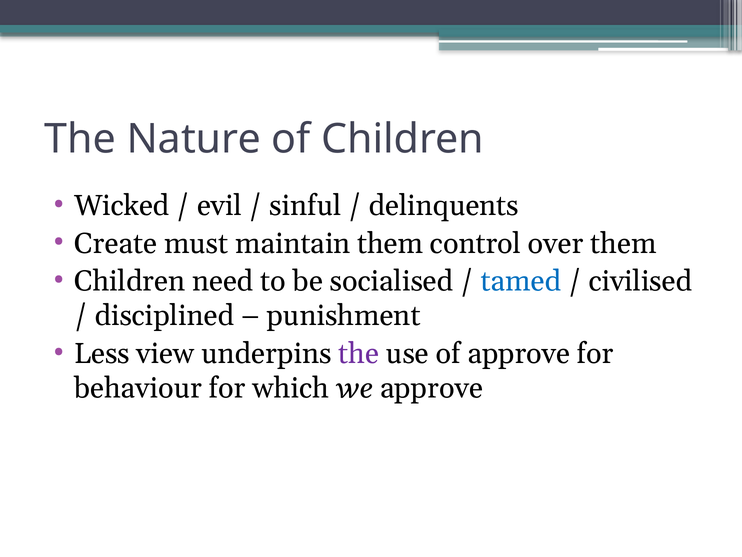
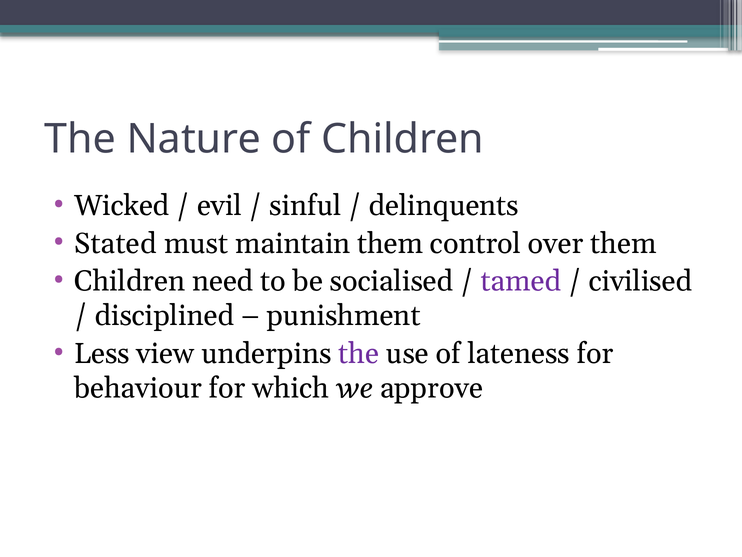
Create: Create -> Stated (115, 243)
tamed colour: blue -> purple (521, 281)
of approve: approve -> lateness (519, 353)
